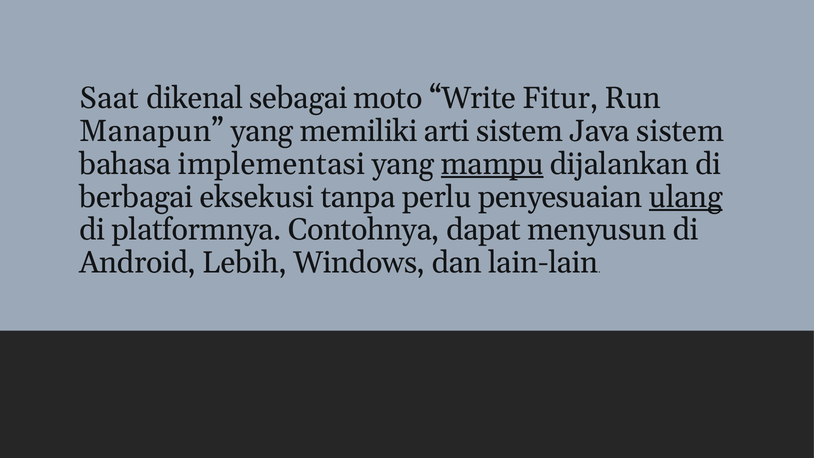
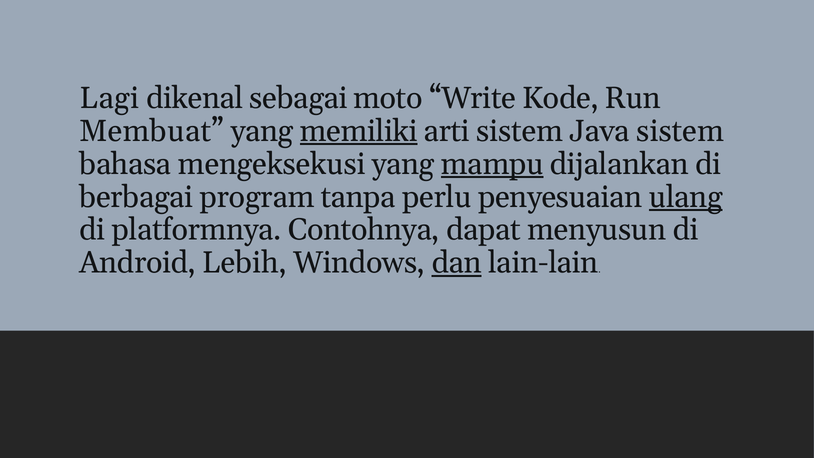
Saat: Saat -> Lagi (109, 98)
Fitur: Fitur -> Kode (560, 98)
Manapun: Manapun -> Membuat (152, 131)
memiliki underline: none -> present (359, 131)
implementasi: implementasi -> mengeksekusi (272, 164)
eksekusi: eksekusi -> program (257, 197)
dan underline: none -> present (457, 263)
